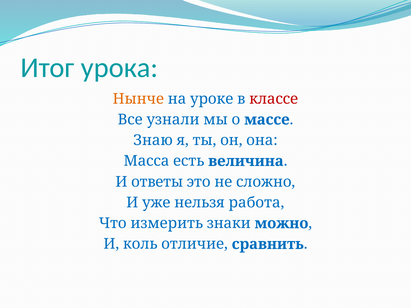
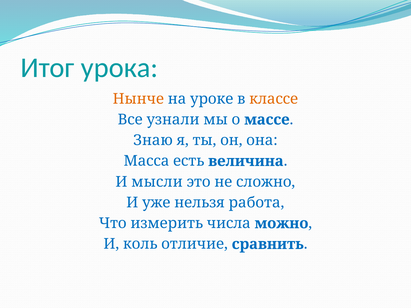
классе colour: red -> orange (274, 99)
ответы: ответы -> мысли (157, 182)
знаки: знаки -> числа (229, 224)
